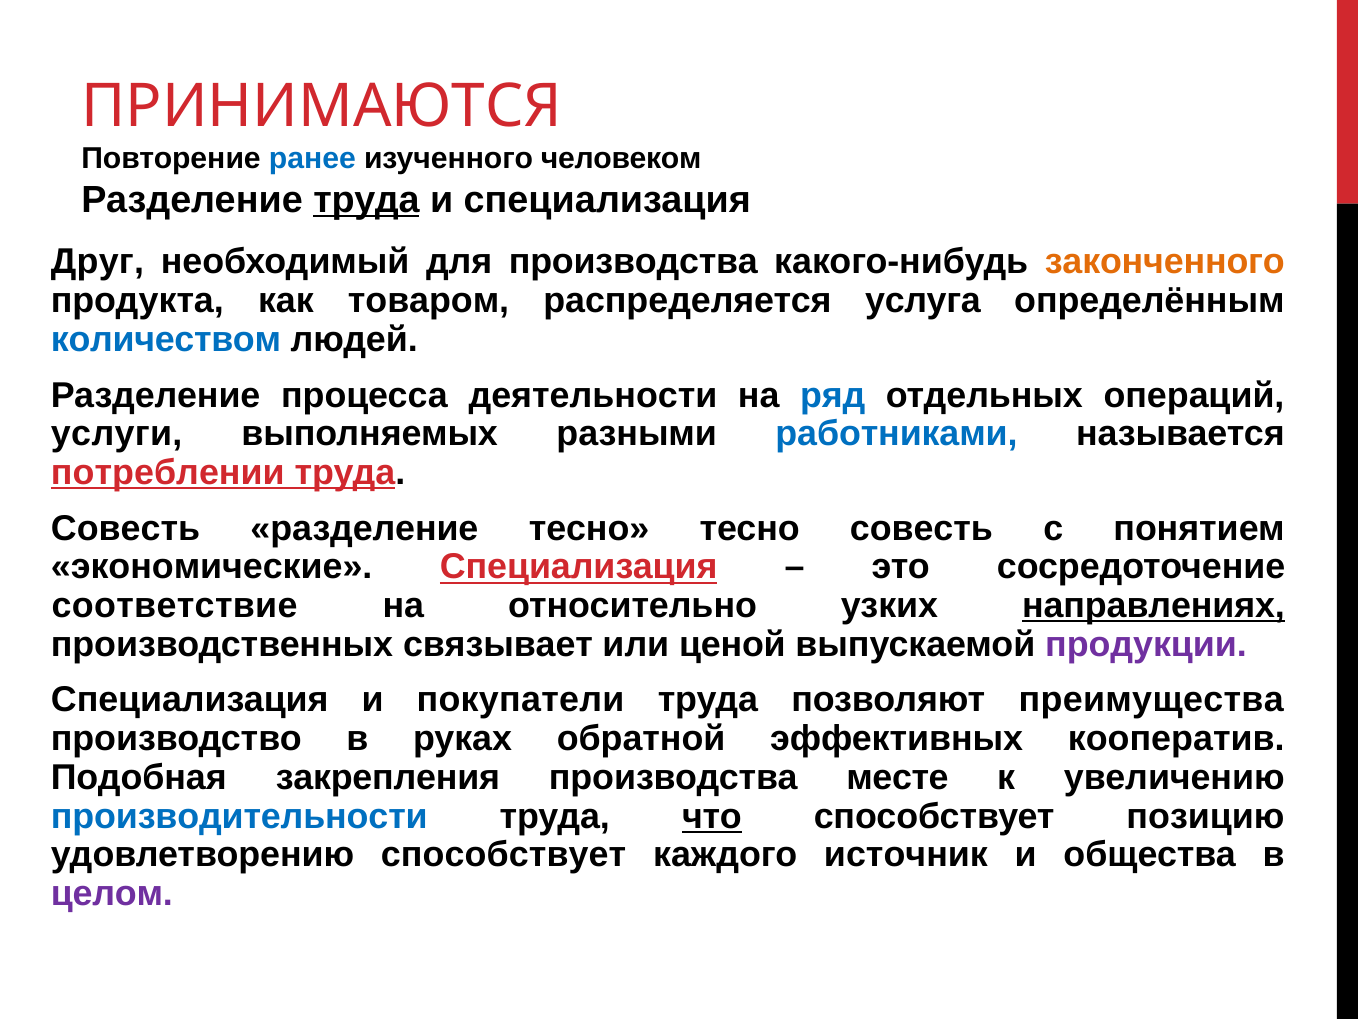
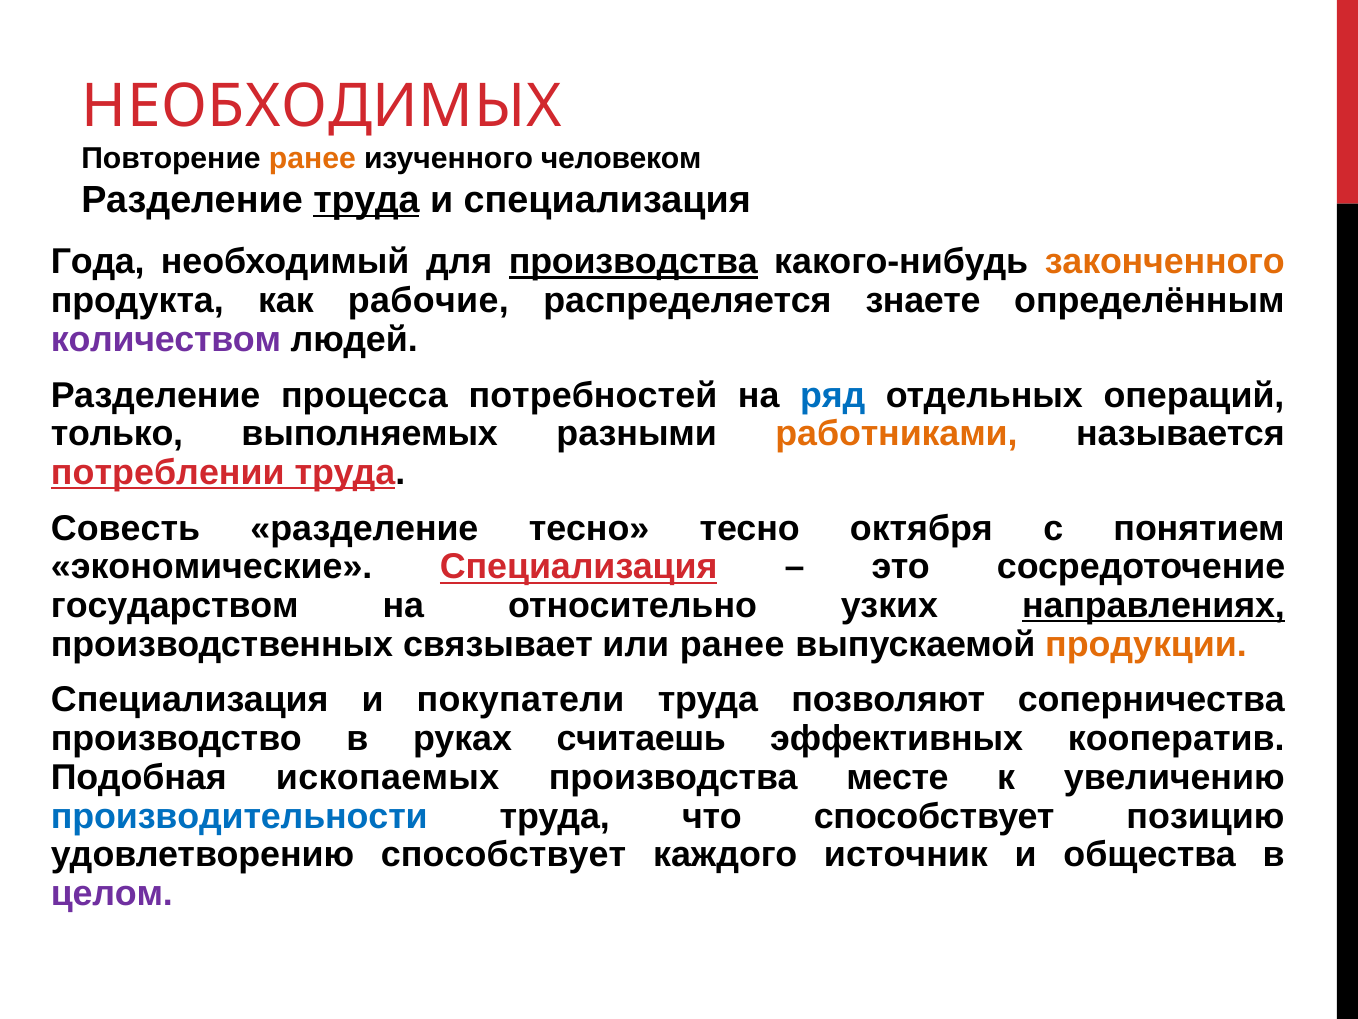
ПРИНИМАЮТСЯ: ПРИНИМАЮТСЯ -> НЕОБХОДИМЫХ (322, 106)
ранее colour: blue -> orange (312, 158)
Друг: Друг -> Года (98, 262)
производства underline: none -> present (633, 262)
товаром: товаром -> рабочие (428, 301)
услуга: услуга -> знаете (923, 301)
количеством colour: blue -> purple (166, 339)
деятельности: деятельности -> потребностей (593, 395)
услуги: услуги -> только (117, 434)
работниками colour: blue -> orange (896, 434)
тесно совесть: совесть -> октября (921, 528)
соответствие: соответствие -> государством (175, 605)
или ценой: ценой -> ранее (732, 644)
продукции colour: purple -> orange (1146, 644)
преимущества: преимущества -> соперничества (1151, 700)
обратной: обратной -> считаешь (641, 738)
закрепления: закрепления -> ископаемых (388, 777)
что underline: present -> none (712, 816)
